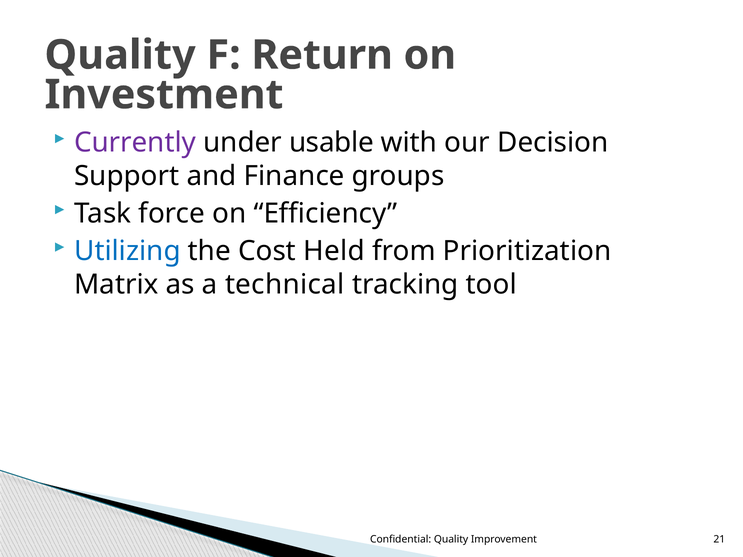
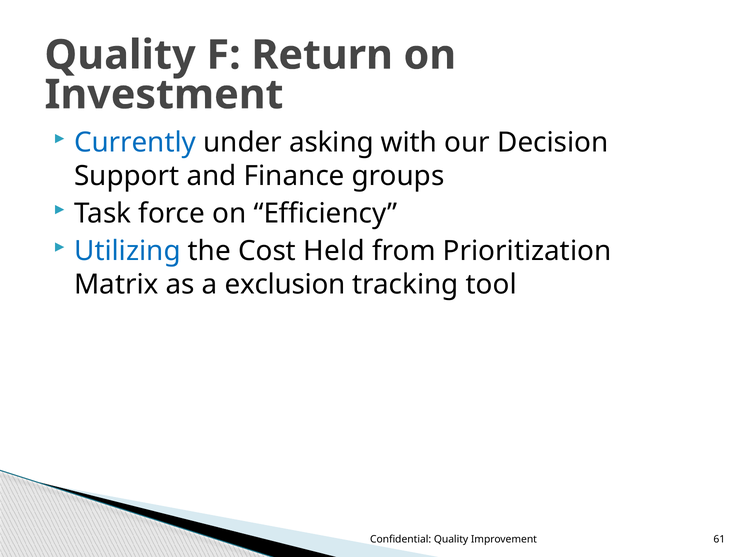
Currently colour: purple -> blue (135, 143)
usable: usable -> asking (331, 143)
technical: technical -> exclusion (285, 285)
21: 21 -> 61 (719, 540)
